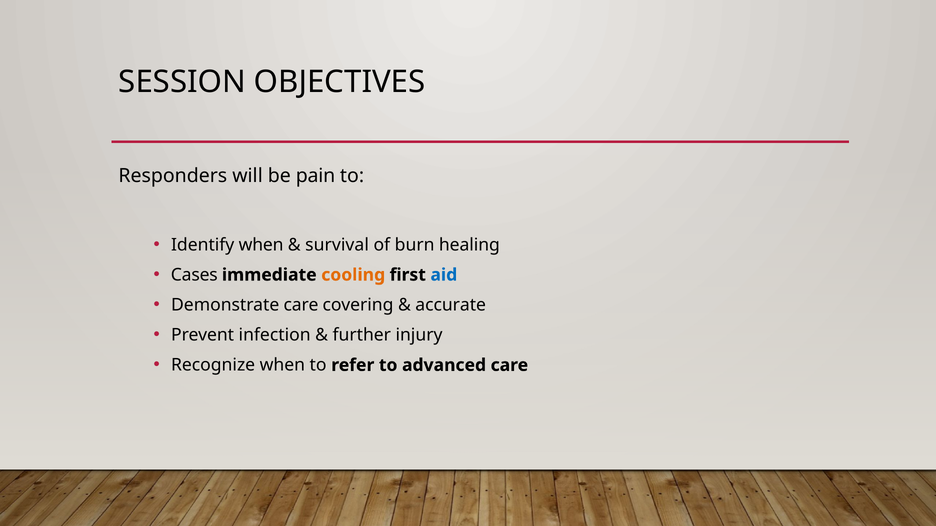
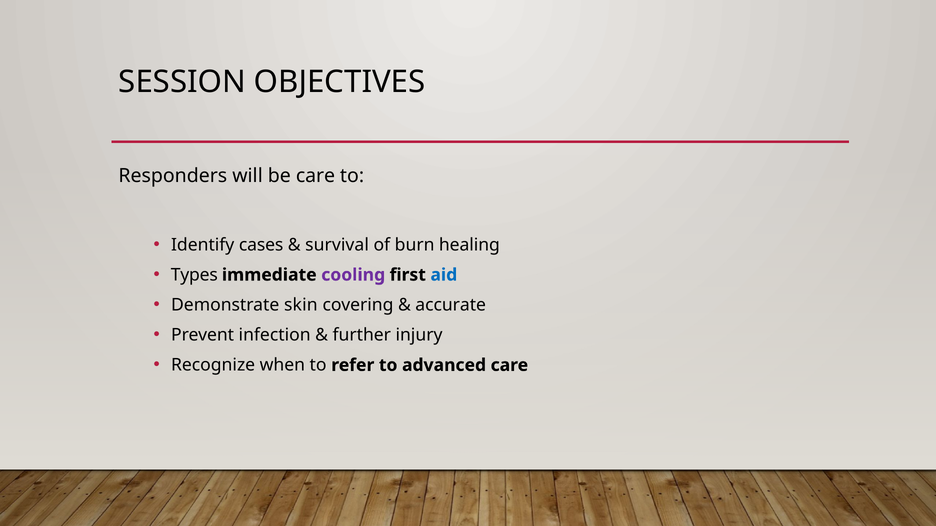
be pain: pain -> care (315, 176)
Identify when: when -> cases (261, 245)
Cases: Cases -> Types (194, 275)
cooling colour: orange -> purple (353, 275)
Demonstrate care: care -> skin (301, 305)
